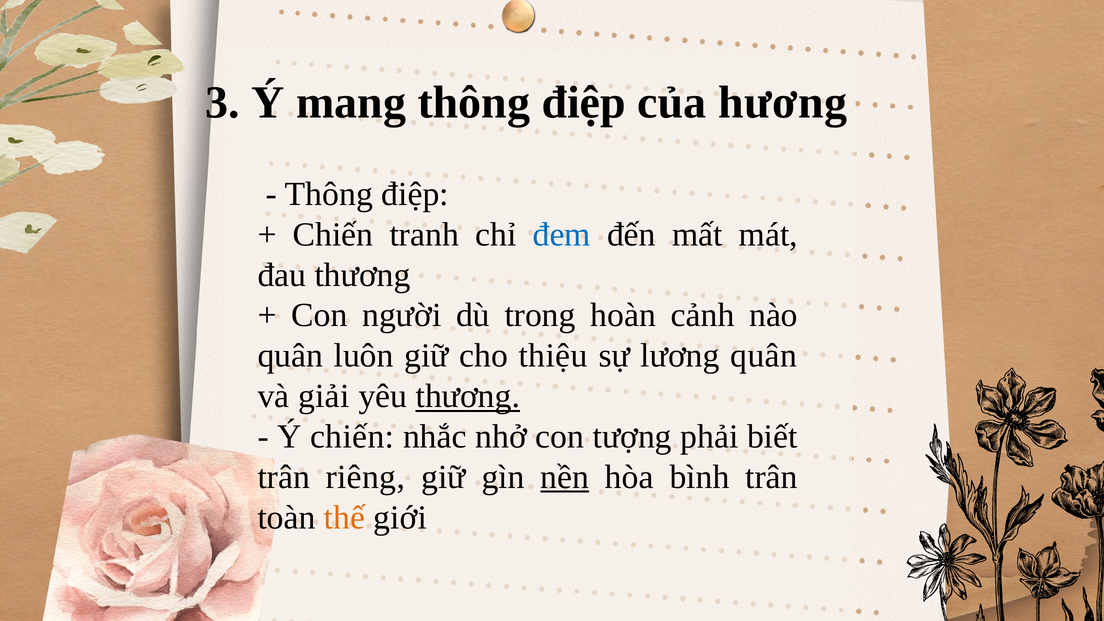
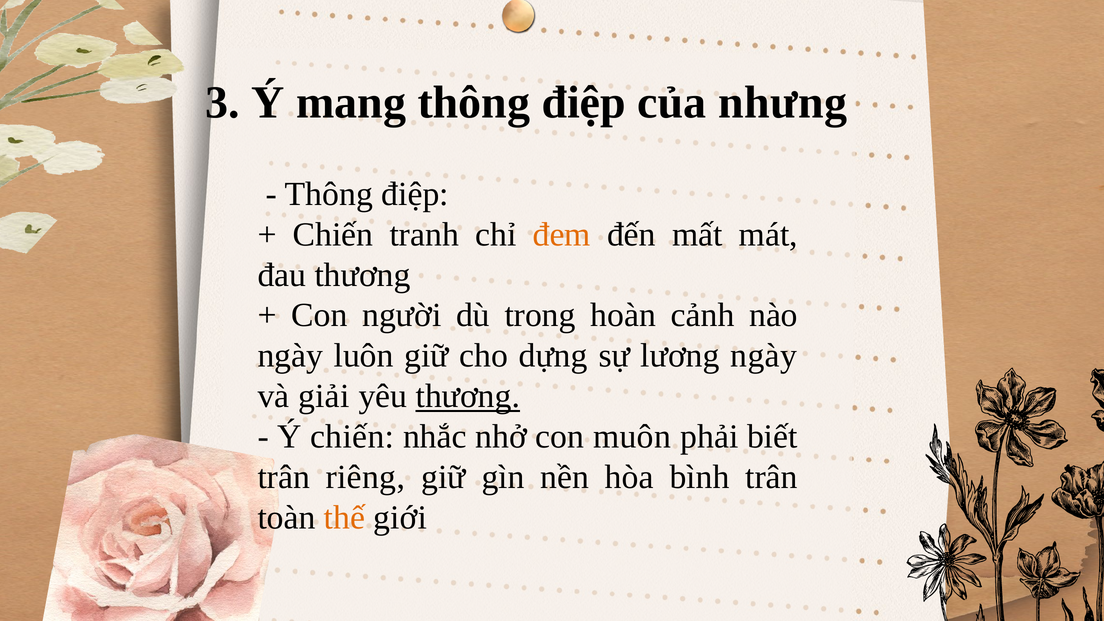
hương: hương -> nhưng (783, 102)
đem colour: blue -> orange (562, 234)
quân: quân -> ngày (290, 356)
thiệu: thiệu -> dựng (553, 356)
lương quân: quân -> ngày (764, 356)
tượng: tượng -> muôn (632, 437)
nền underline: present -> none (565, 477)
